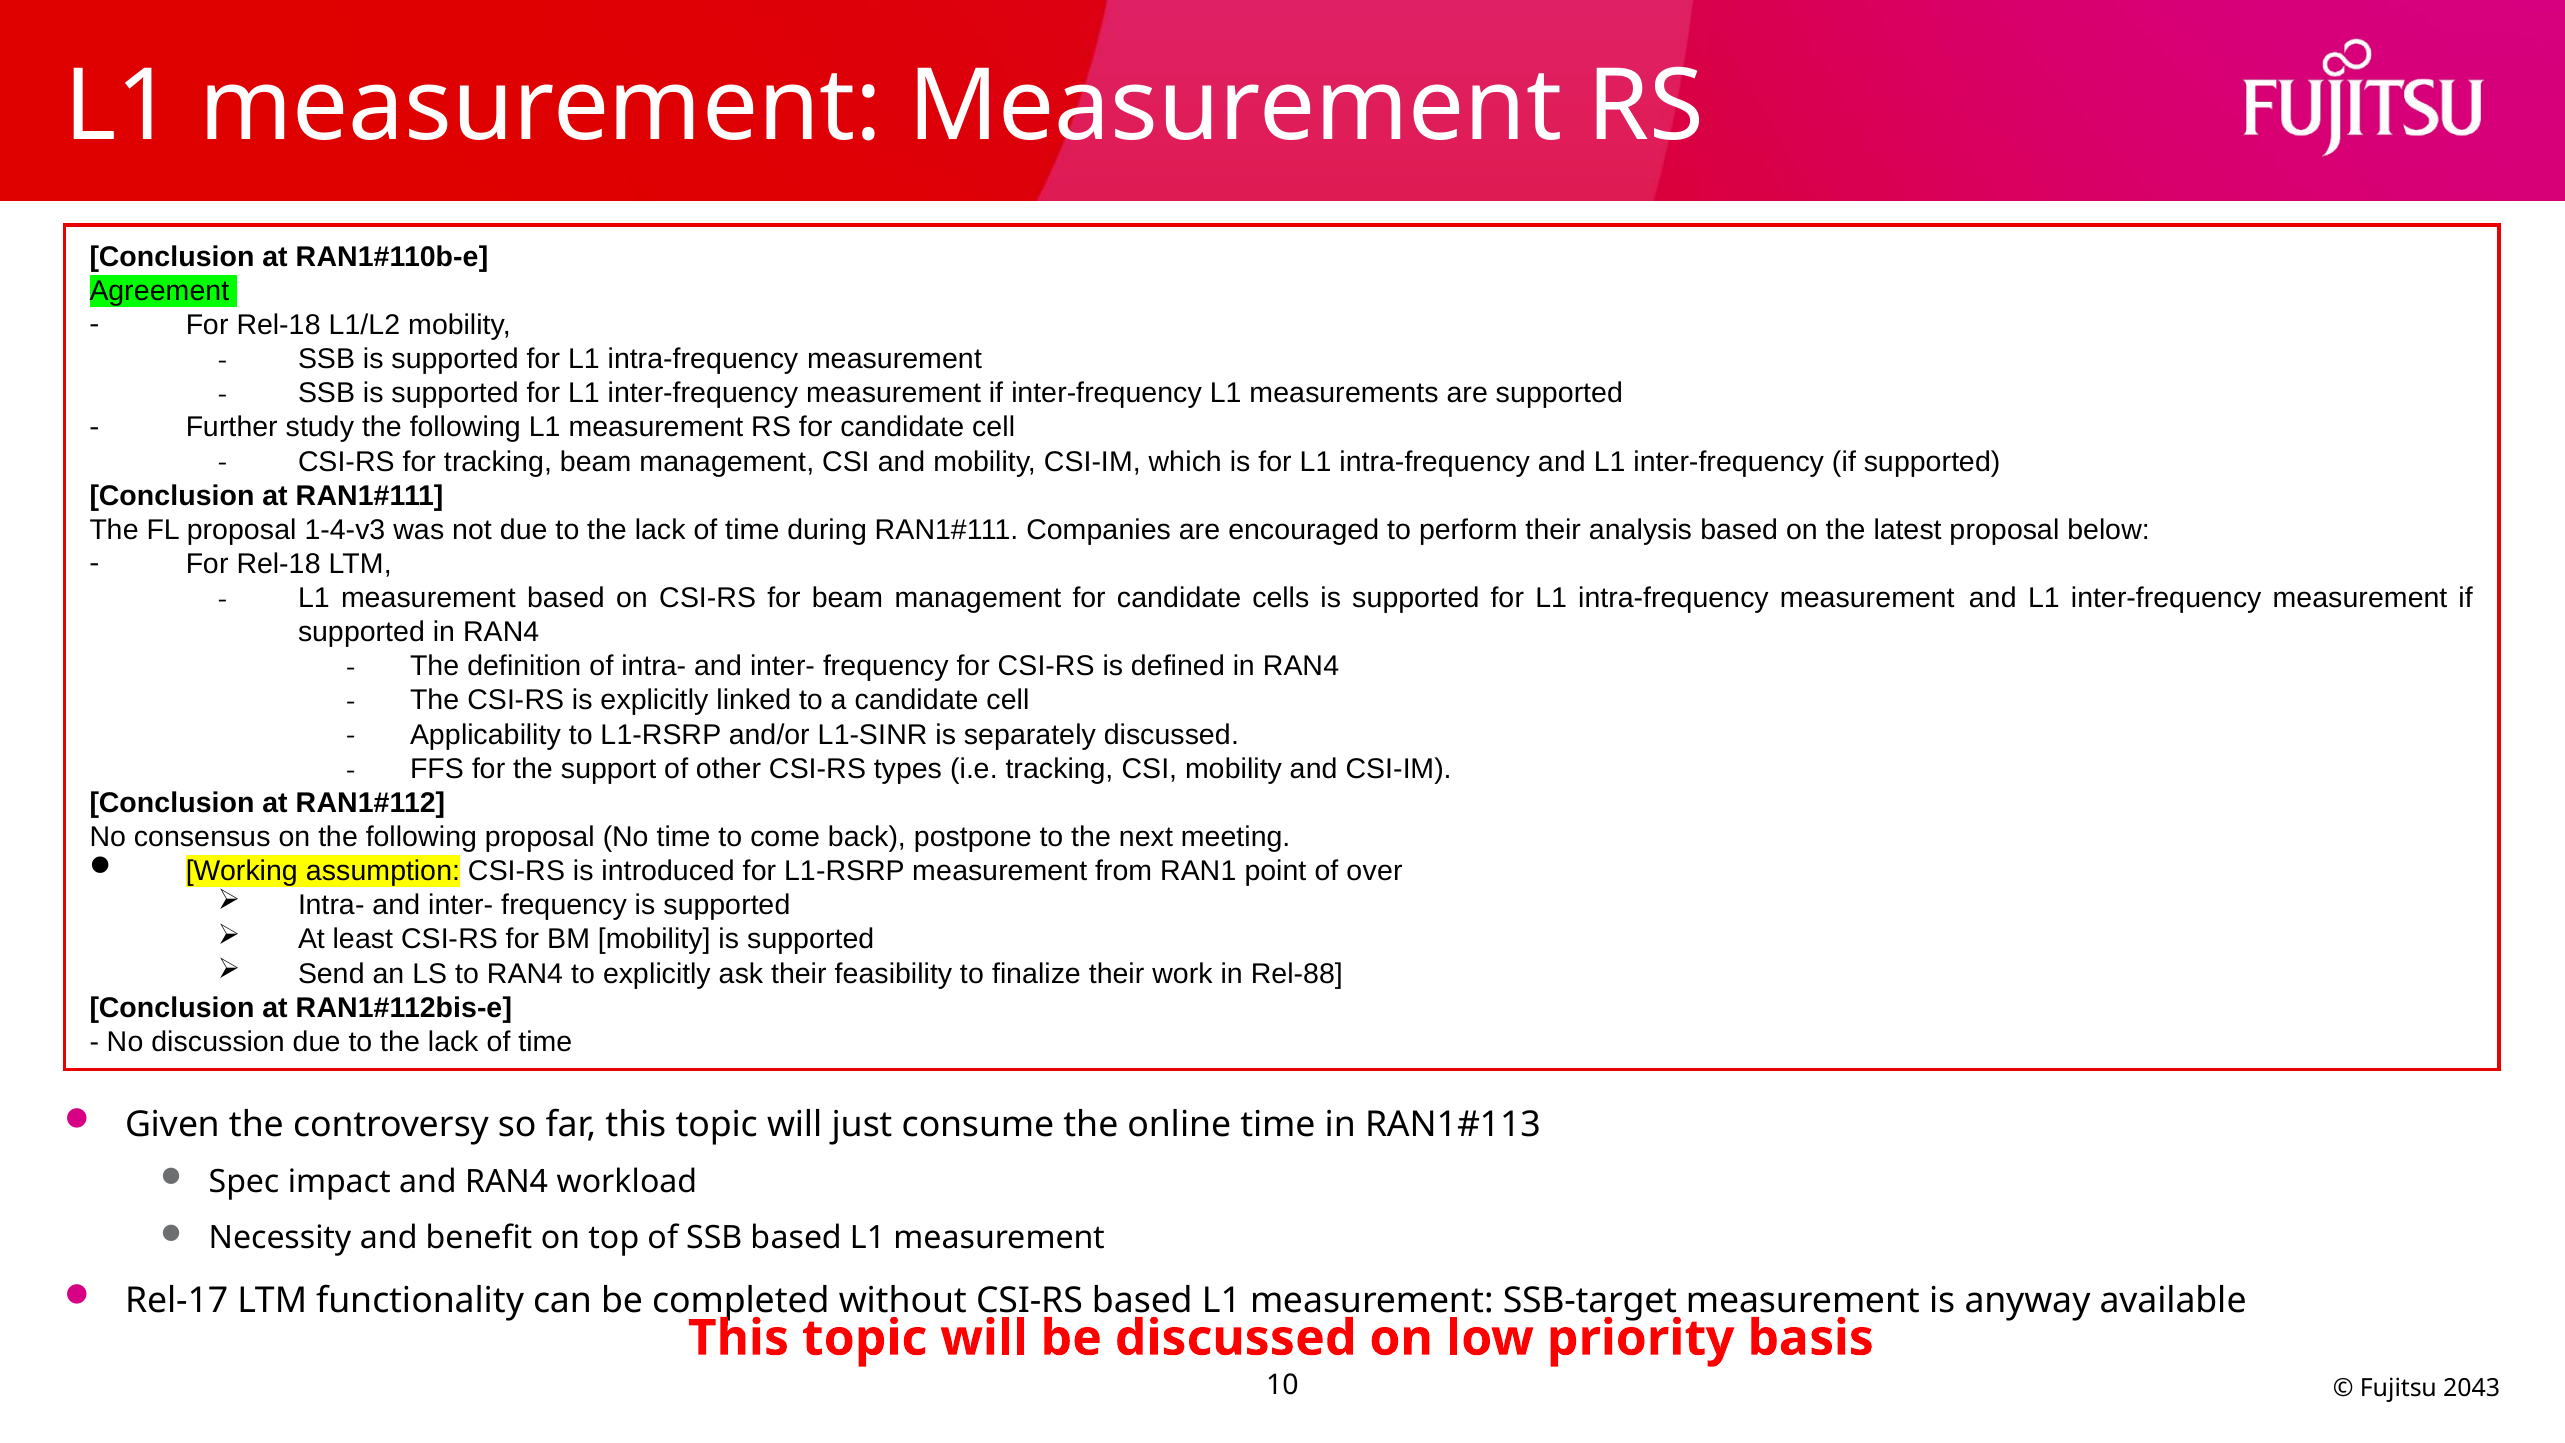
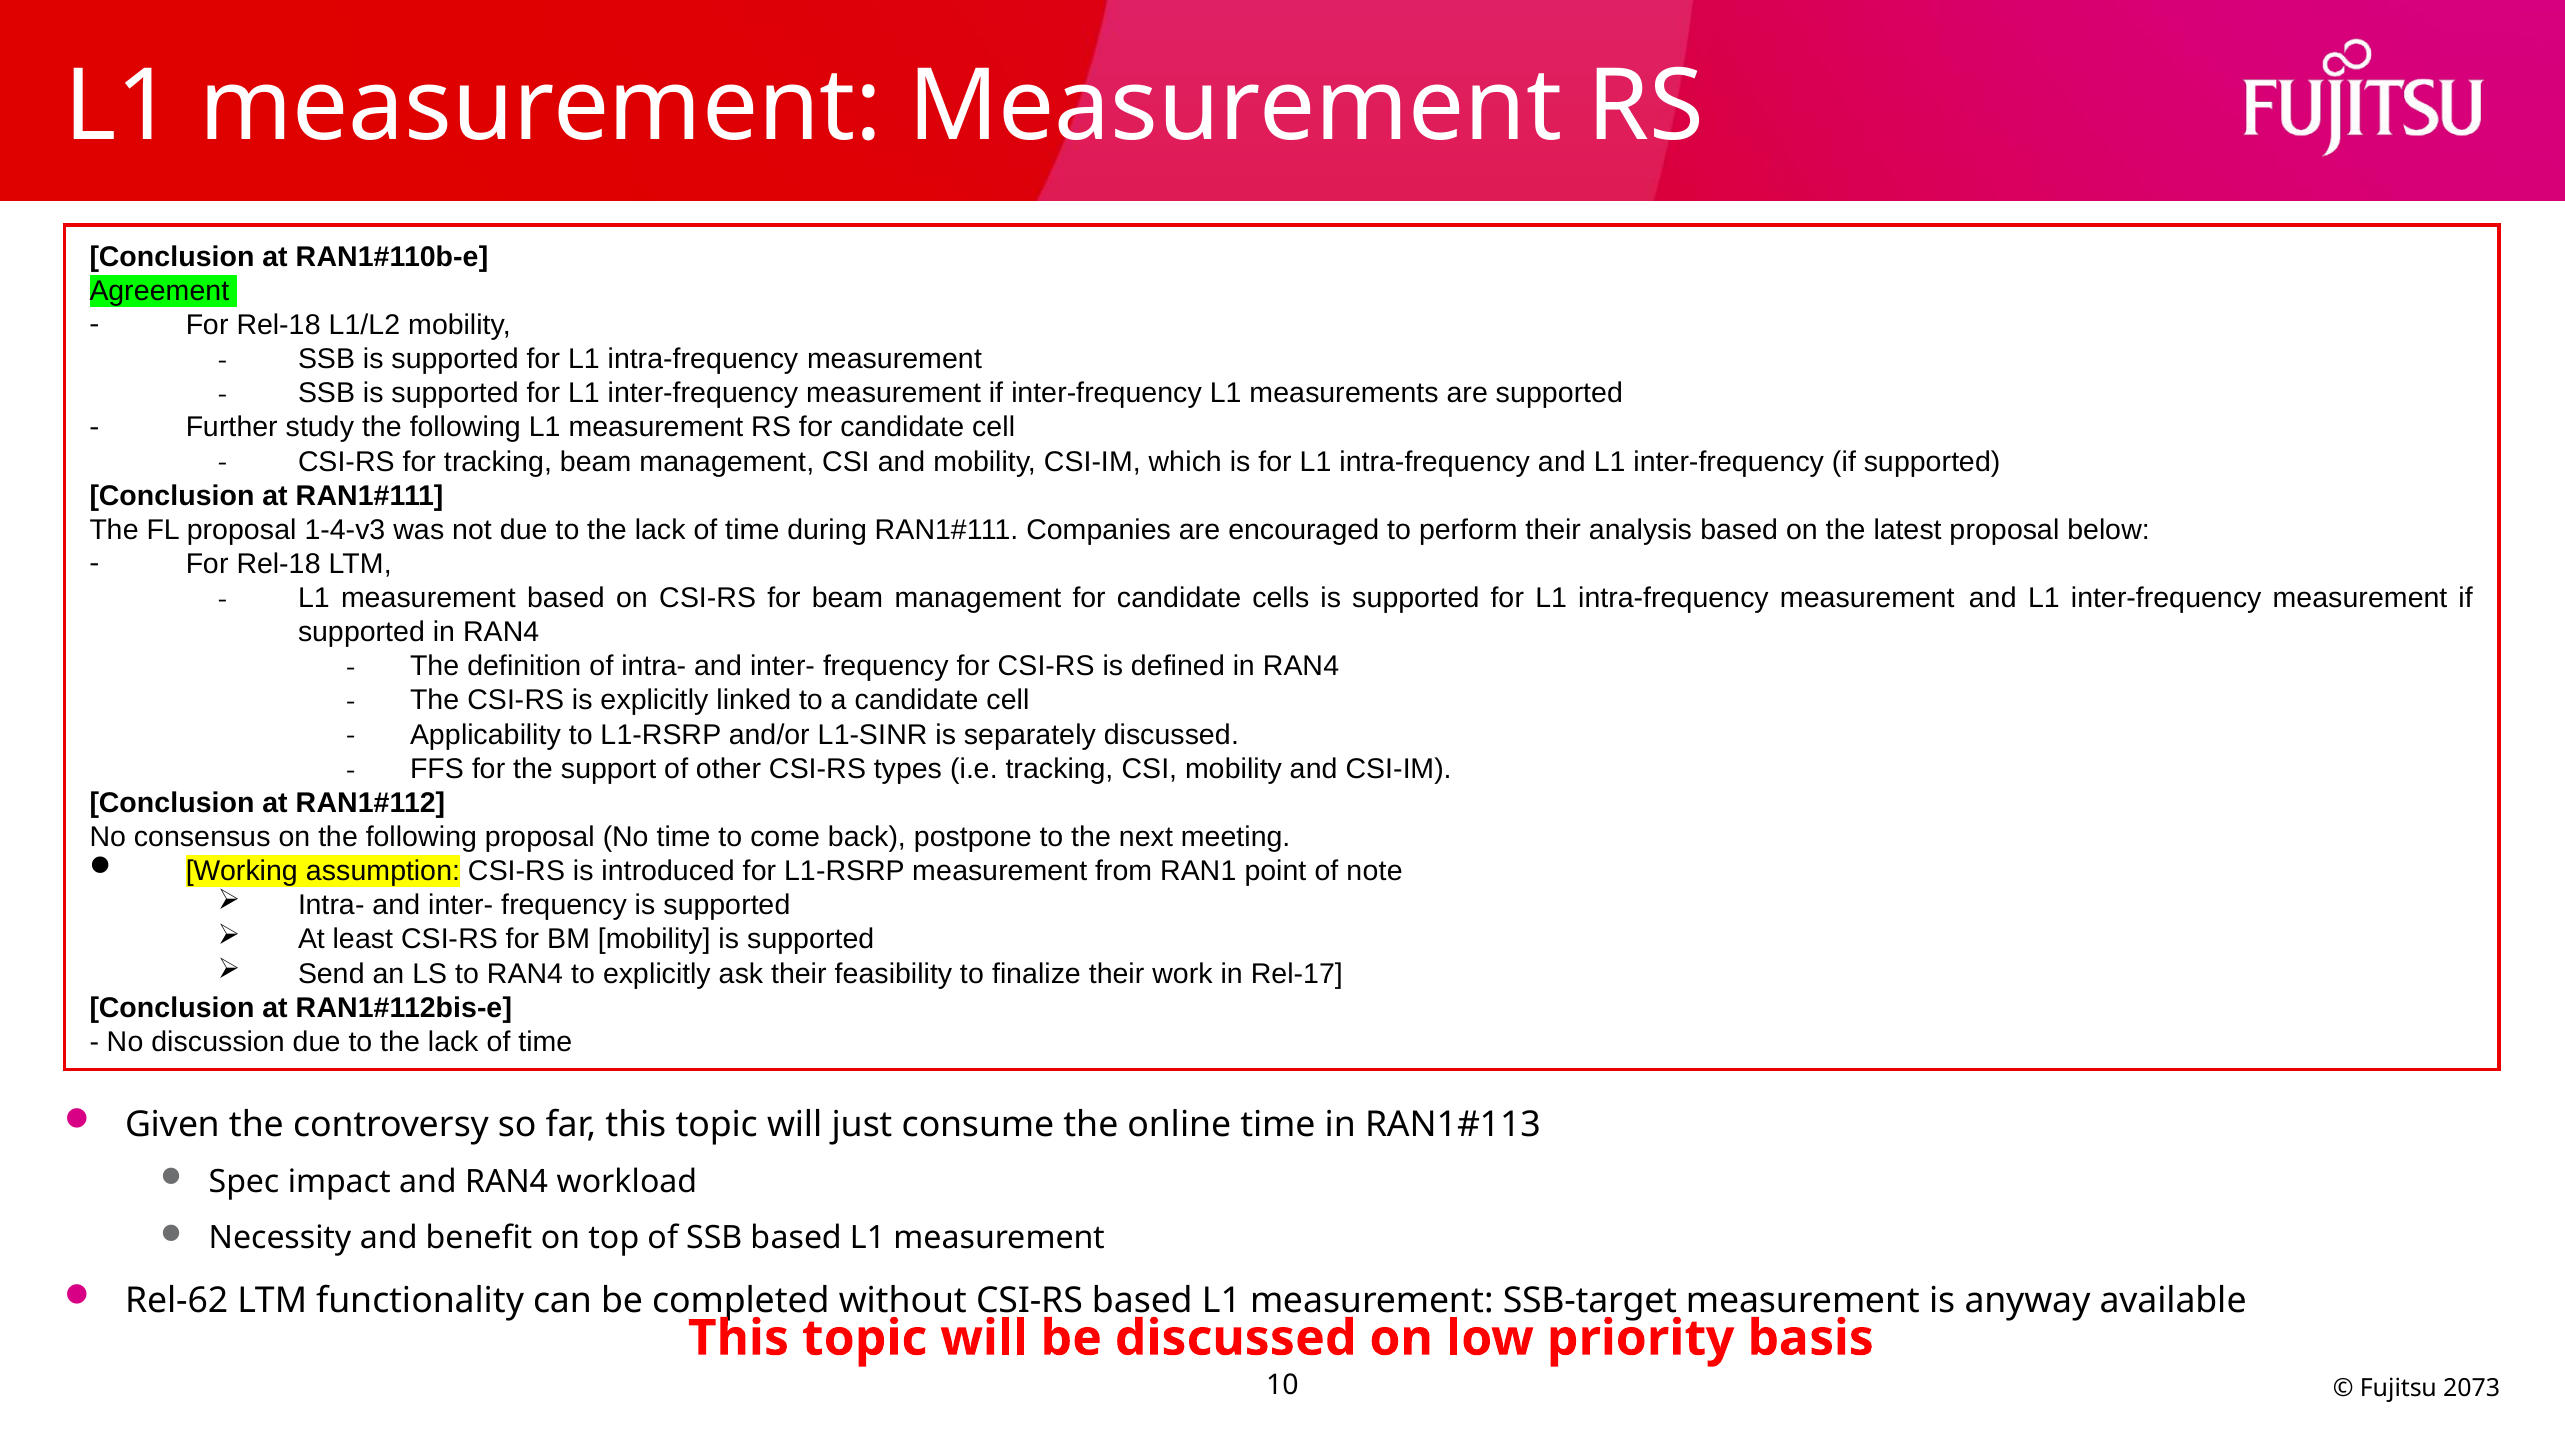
over: over -> note (1375, 871)
Rel-88: Rel-88 -> Rel-17 (1297, 974)
Rel-17: Rel-17 -> Rel-62 (177, 1301)
2043: 2043 -> 2073 (2472, 1388)
